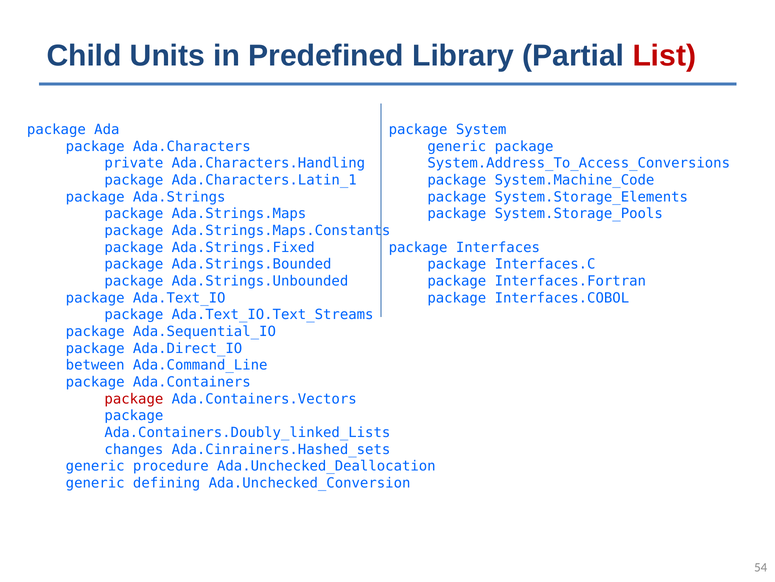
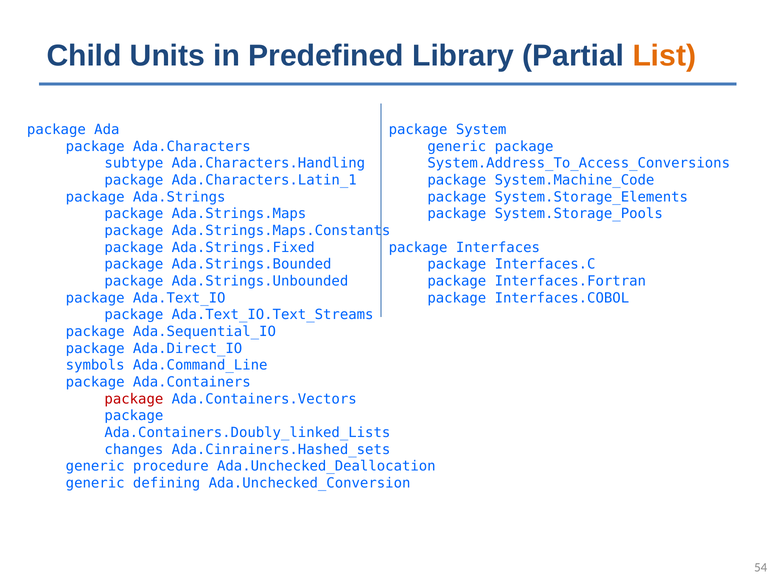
List colour: red -> orange (664, 56)
private: private -> subtype (134, 163)
between: between -> symbols (95, 365)
